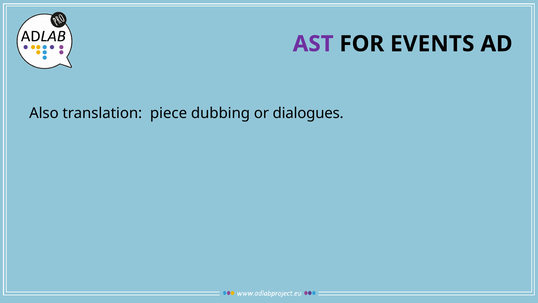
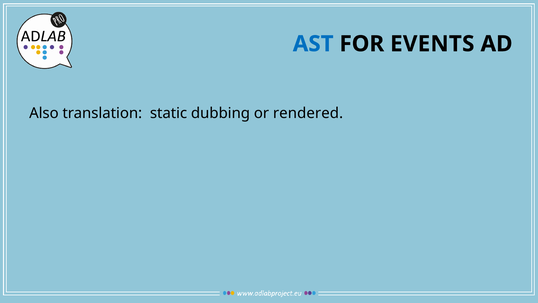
AST colour: purple -> blue (313, 44)
piece: piece -> static (169, 113)
dialogues: dialogues -> rendered (308, 113)
